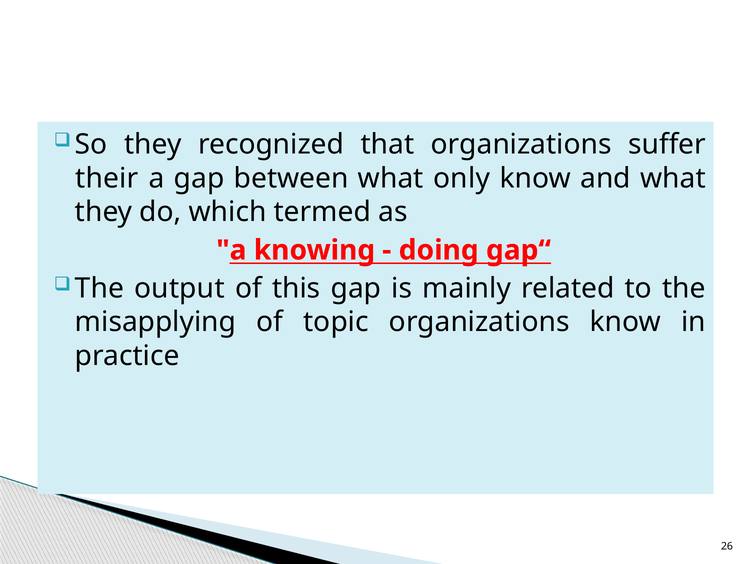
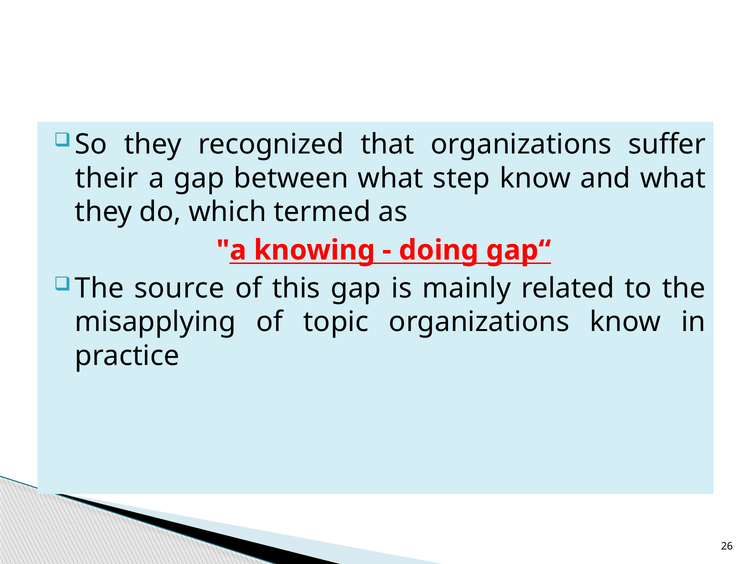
only: only -> step (462, 178)
output: output -> source (179, 288)
